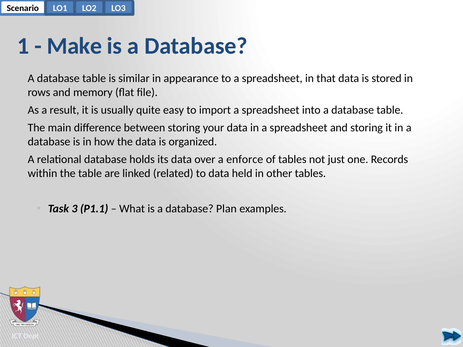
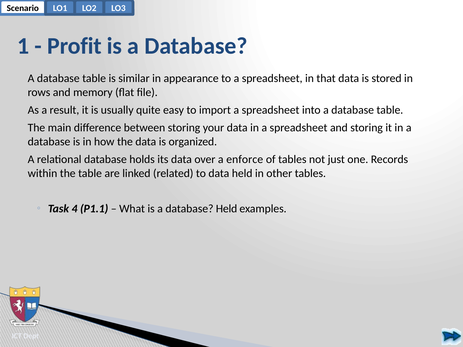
Make: Make -> Profit (74, 46)
3: 3 -> 4 (75, 209)
database Plan: Plan -> Held (227, 209)
